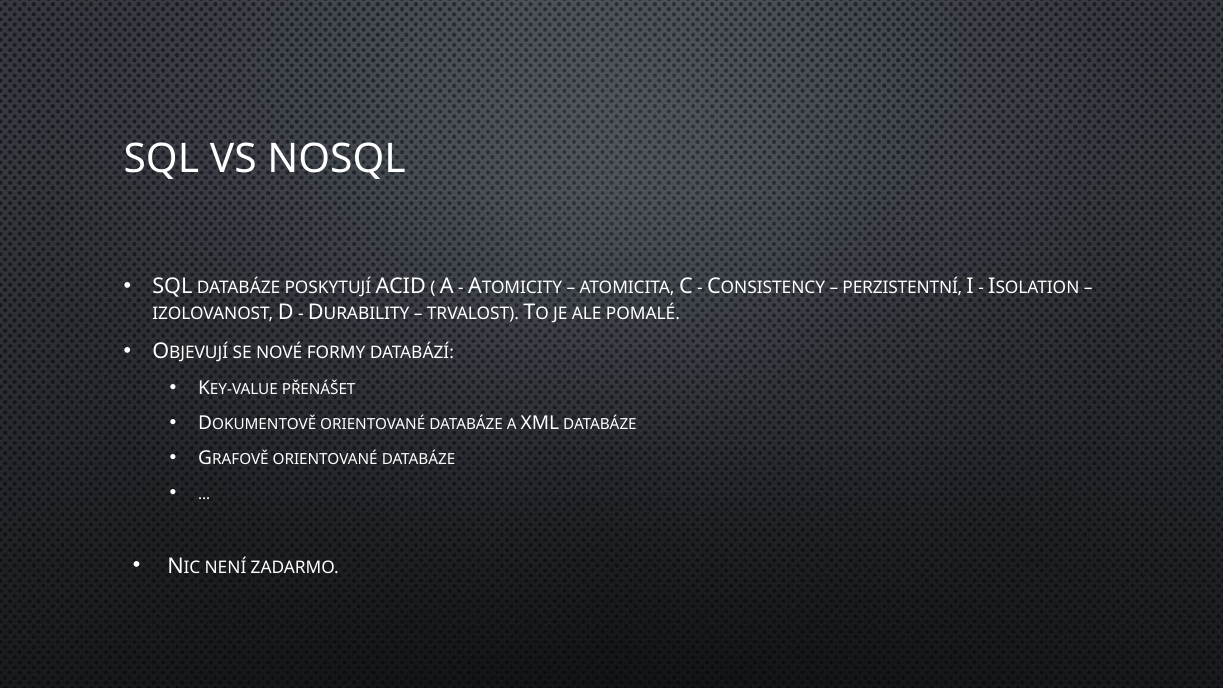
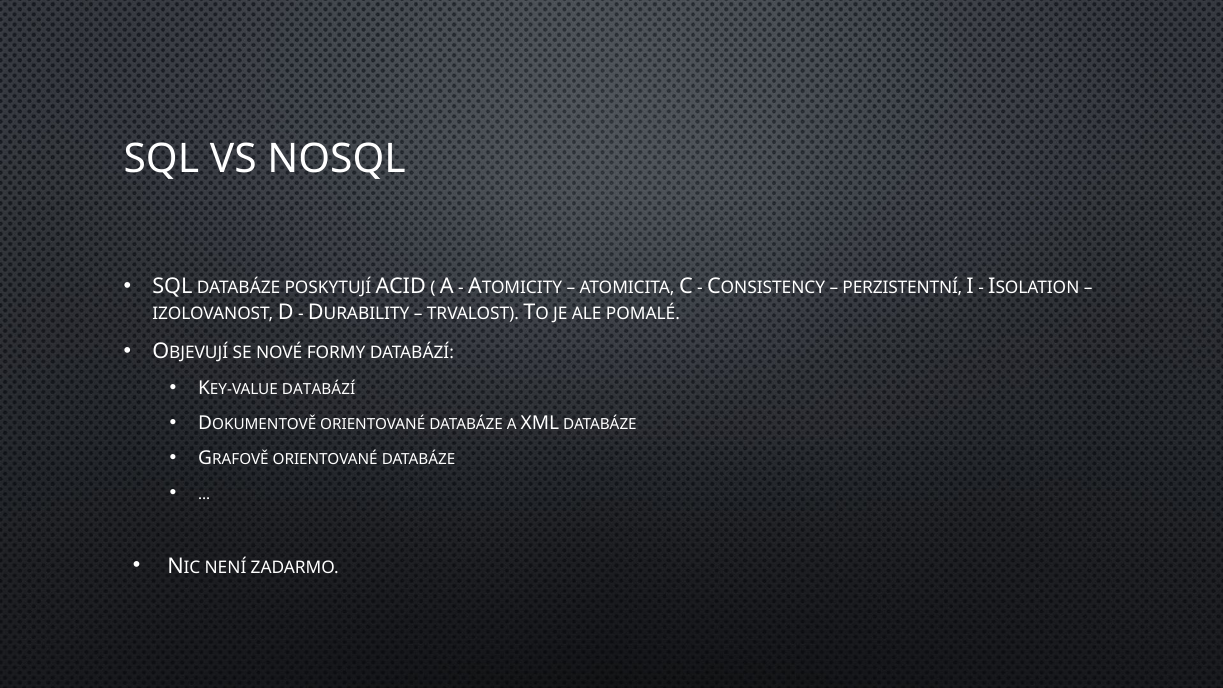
KEY-VALUE PŘENÁŠET: PŘENÁŠET -> DATABÁZÍ (319, 389)
